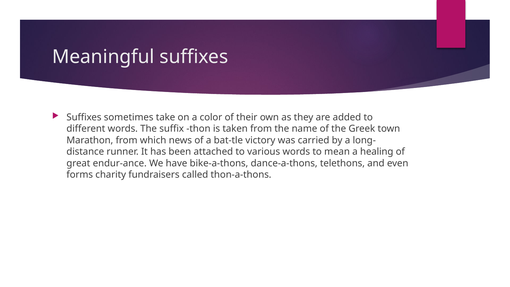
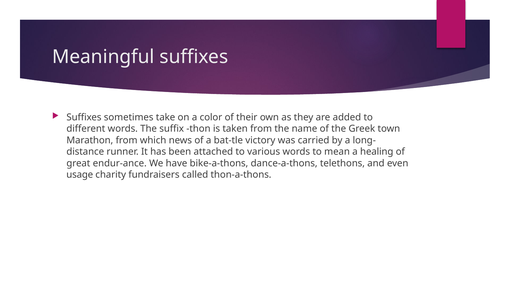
forms: forms -> usage (80, 175)
